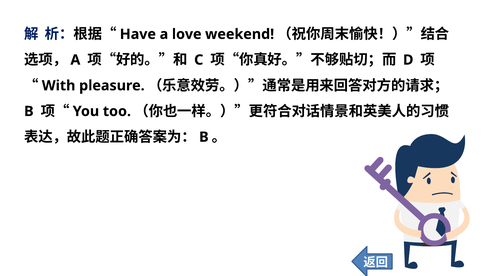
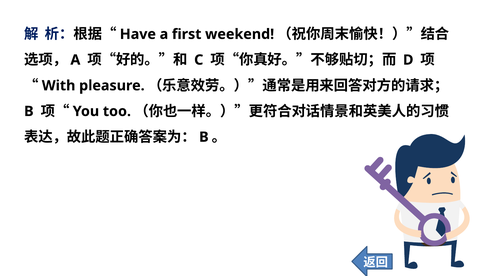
love: love -> first (187, 34)
